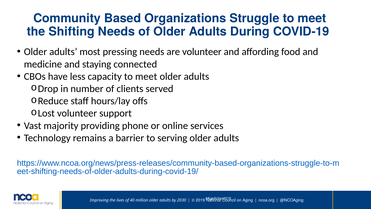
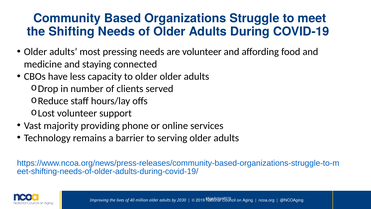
capacity to meet: meet -> older (146, 76)
